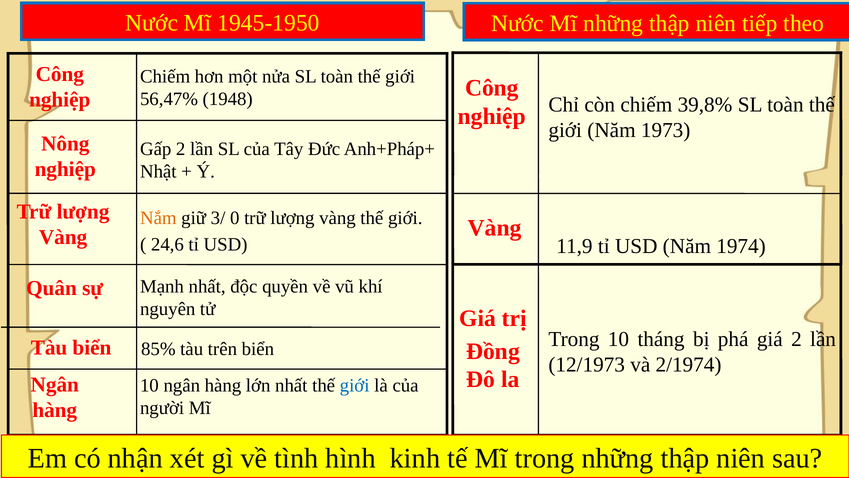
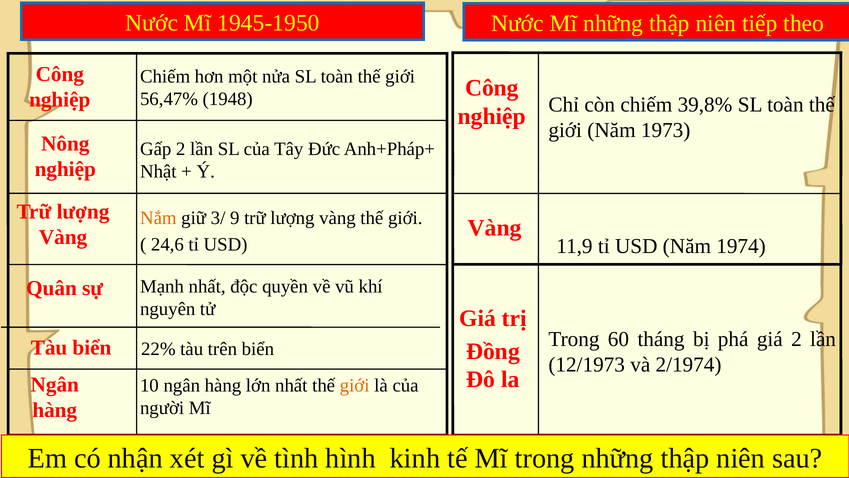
0: 0 -> 9 (235, 218)
Trong 10: 10 -> 60 (618, 339)
85%: 85% -> 22% (158, 349)
giới colour: blue -> orange (355, 385)
